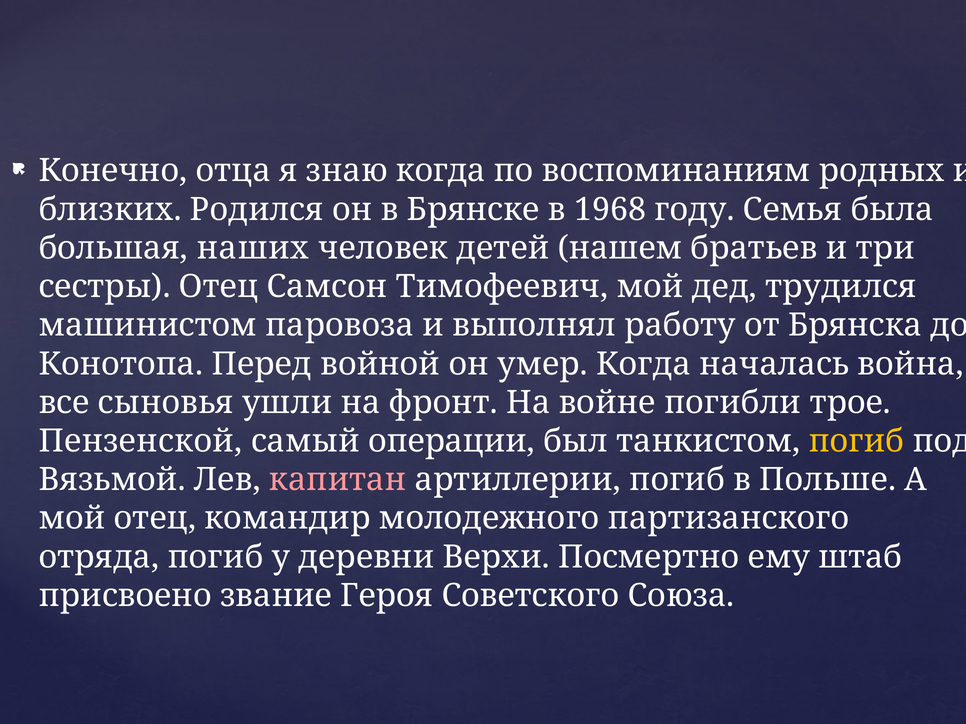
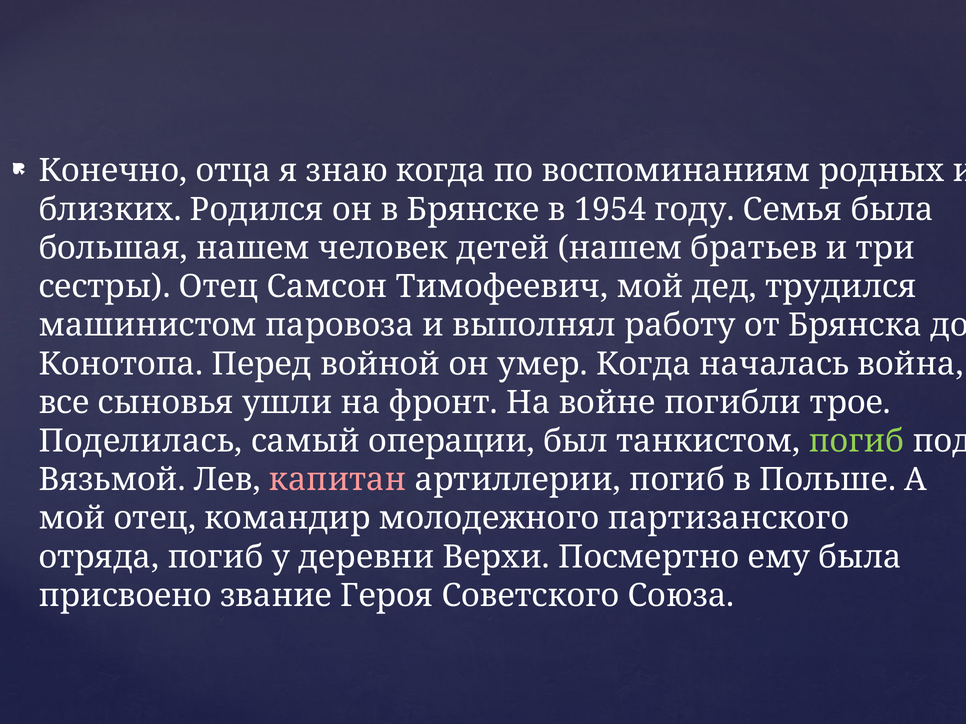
1968: 1968 -> 1954 (610, 210)
большая наших: наших -> нашем (253, 248)
Пензенской: Пензенской -> Поделилась (141, 441)
погиб colour: yellow -> light green (856, 441)
ему штаб: штаб -> была (860, 557)
